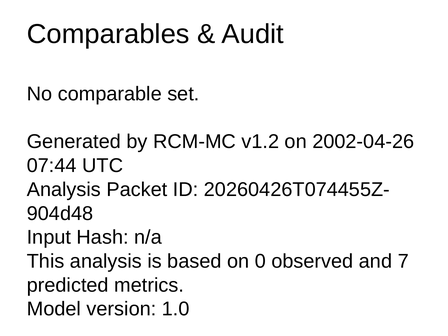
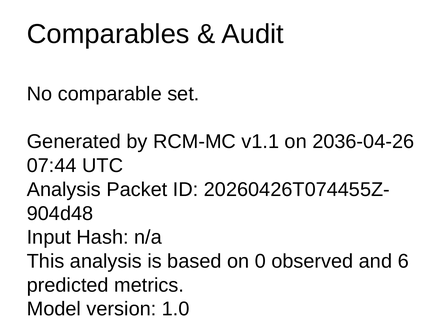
v1.2: v1.2 -> v1.1 (260, 142)
2002-04-26: 2002-04-26 -> 2036-04-26 (363, 142)
7: 7 -> 6 (403, 261)
